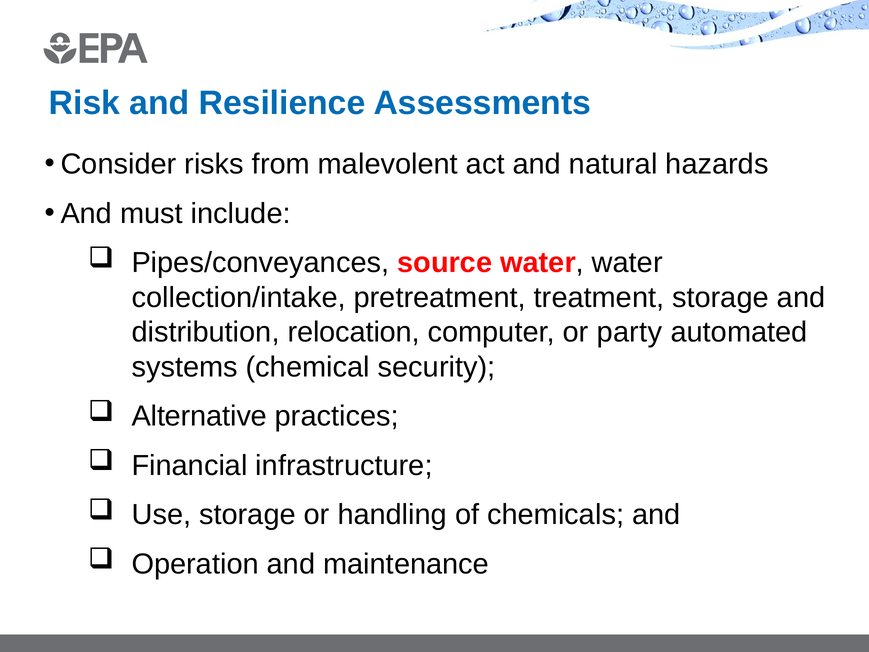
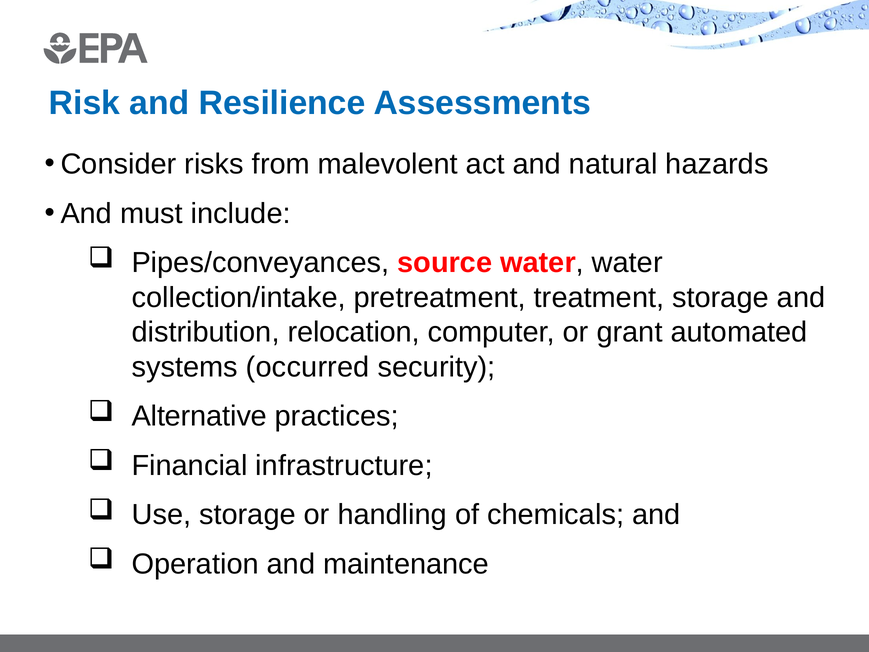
party: party -> grant (630, 332)
chemical: chemical -> occurred (308, 367)
